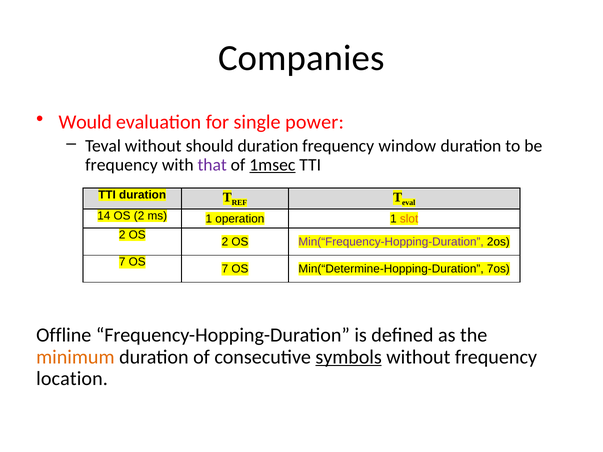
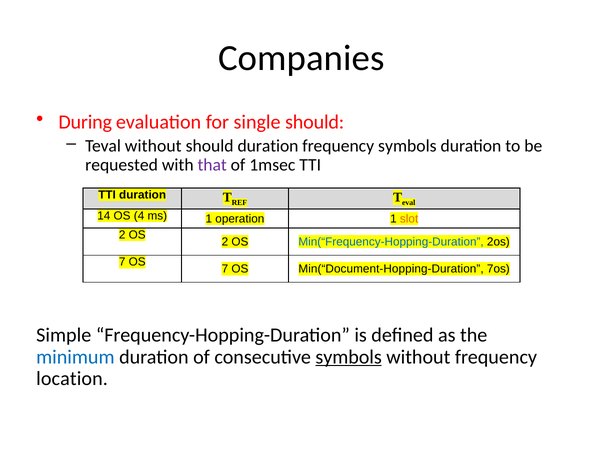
Would: Would -> During (85, 122)
single power: power -> should (315, 122)
frequency window: window -> symbols (407, 146)
frequency: frequency -> requested (122, 165)
1msec underline: present -> none (272, 165)
14 OS 2: 2 -> 4 (139, 216)
Min(“Frequency-Hopping-Duration colour: purple -> blue (391, 242)
Min(“Determine-Hopping-Duration: Min(“Determine-Hopping-Duration -> Min(“Document-Hopping-Duration (391, 269)
Offline: Offline -> Simple (64, 335)
minimum colour: orange -> blue (75, 357)
